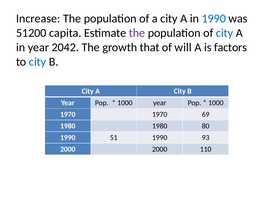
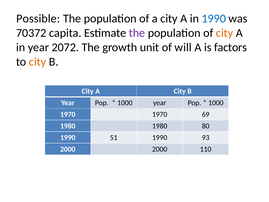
Increase: Increase -> Possible (38, 19)
51200: 51200 -> 70372 (31, 33)
city colour: blue -> orange (225, 33)
2042: 2042 -> 2072 (65, 47)
that: that -> unit (150, 47)
city colour: blue -> orange (38, 62)
